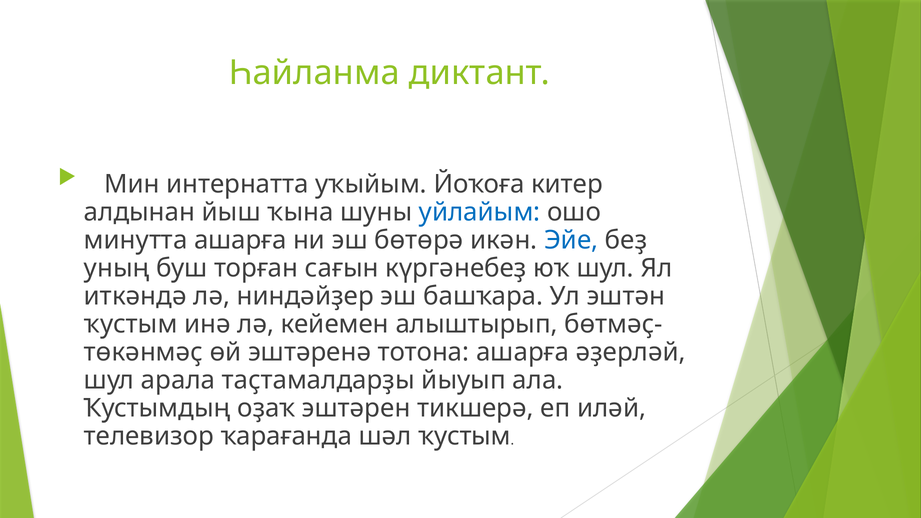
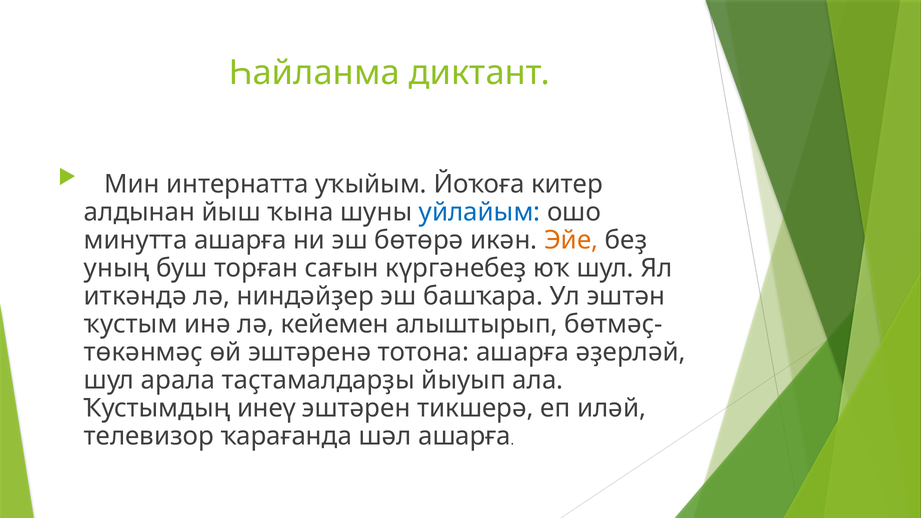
Эйе colour: blue -> orange (571, 240)
оҙаҡ: оҙаҡ -> инеү (266, 408)
шәл ҡустым: ҡустым -> ашарға (464, 436)
